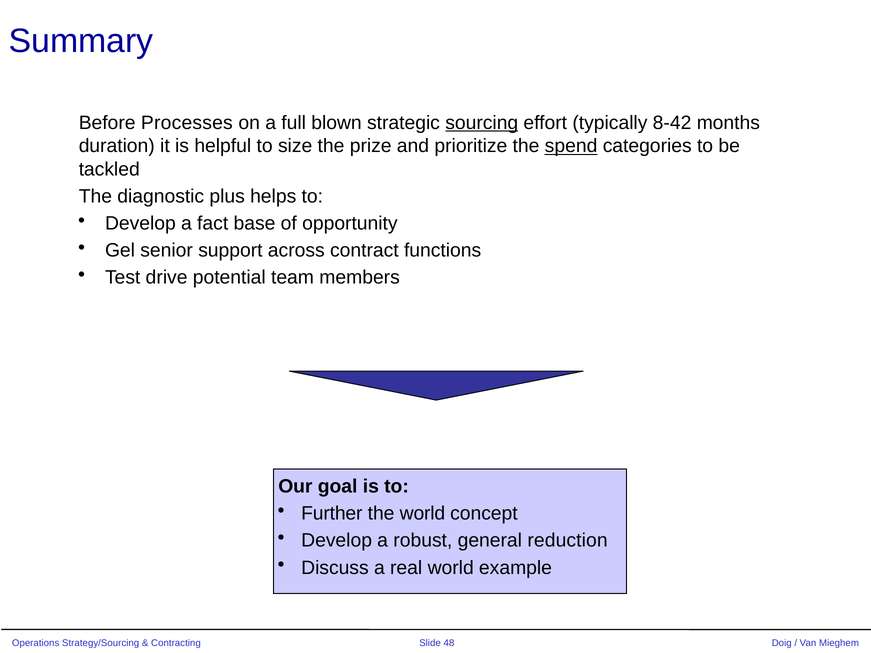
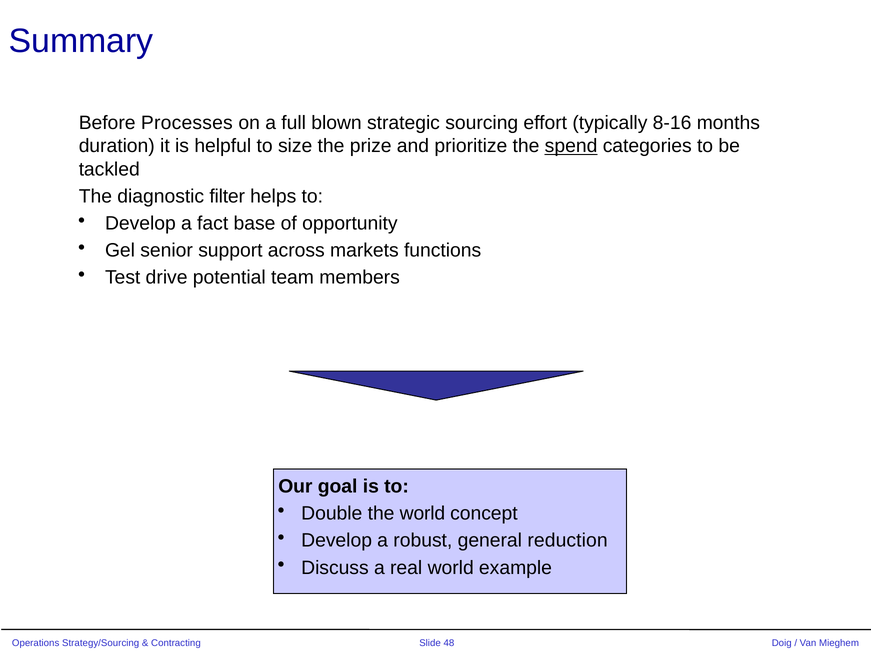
sourcing underline: present -> none (482, 123)
8-42: 8-42 -> 8-16 (672, 123)
plus: plus -> filter (227, 196)
contract: contract -> markets (364, 251)
Further: Further -> Double (332, 514)
